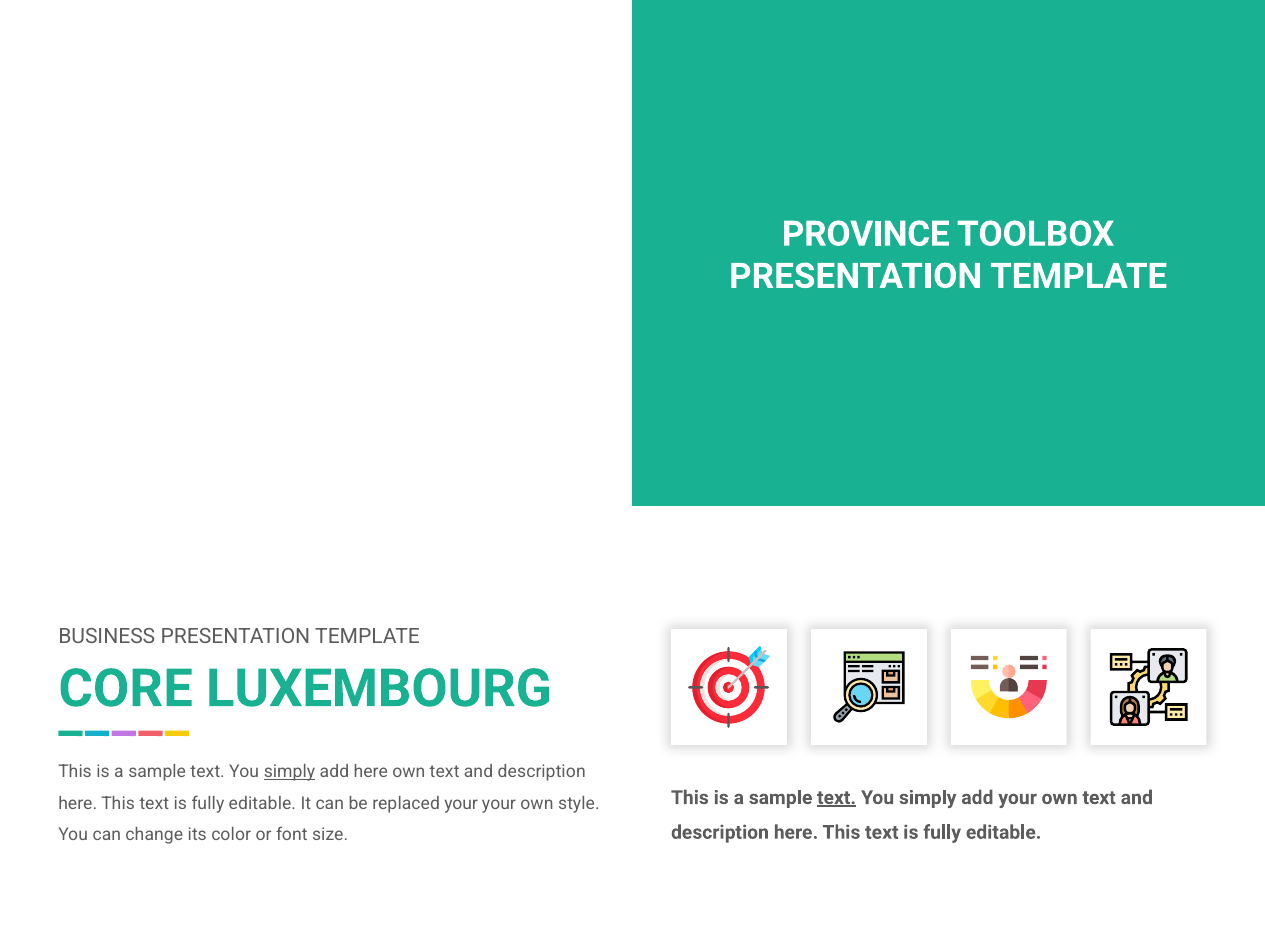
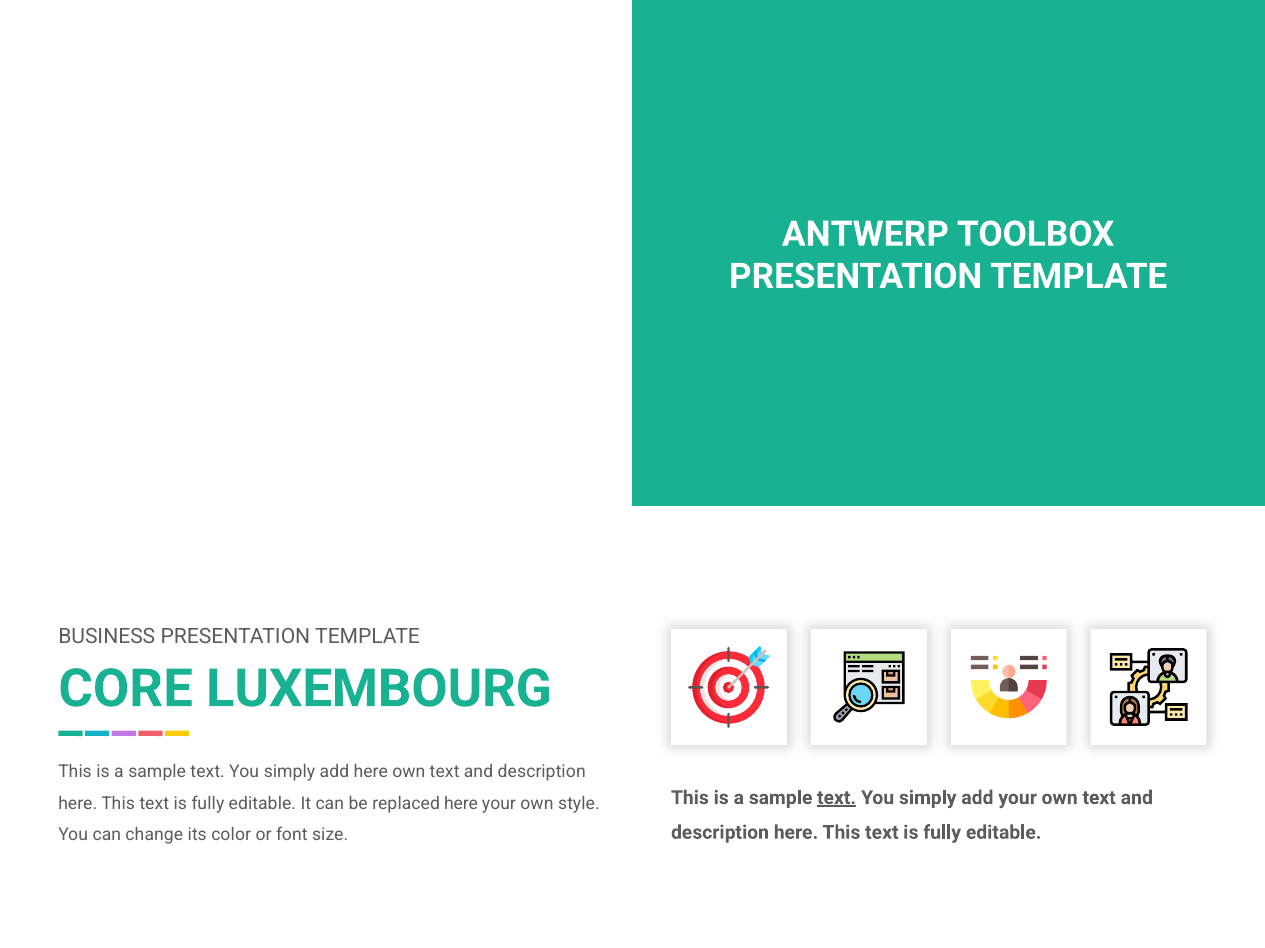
PROVINCE: PROVINCE -> ANTWERP (865, 234)
simply underline: present -> none (289, 772)
replaced your: your -> here (461, 804)
